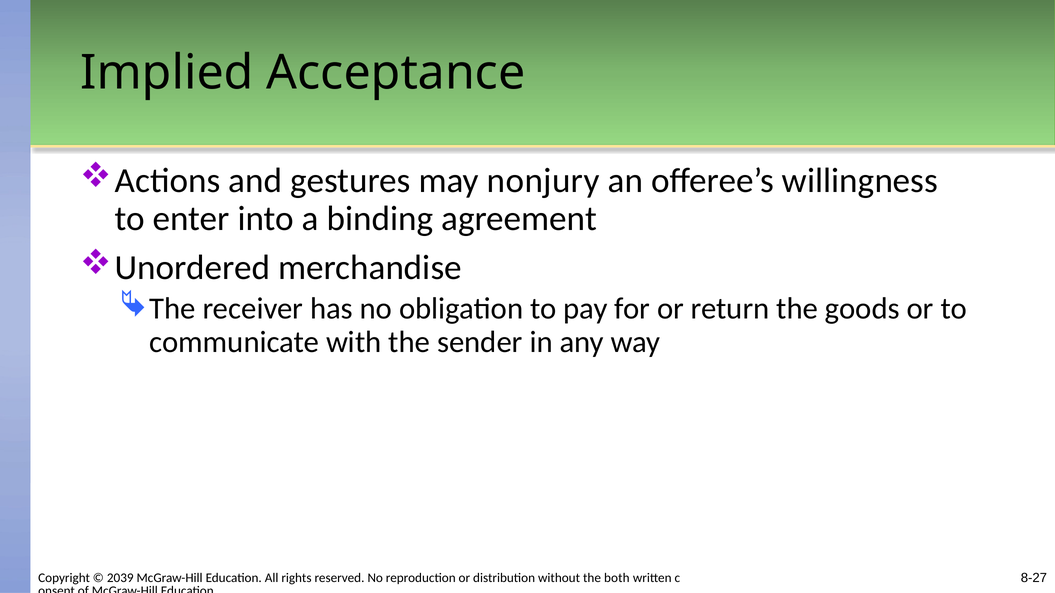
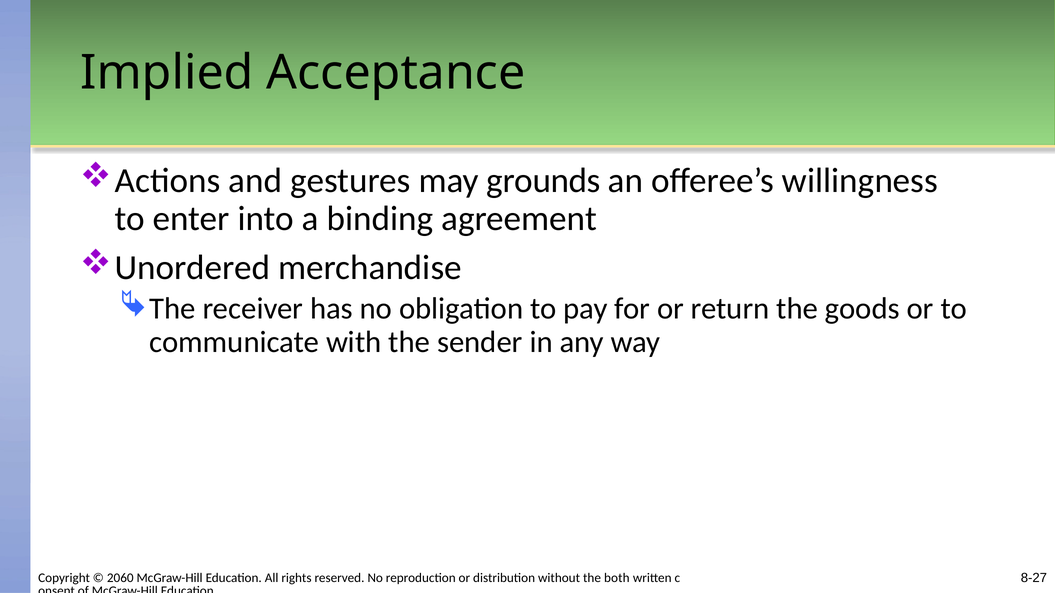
nonjury: nonjury -> grounds (544, 181)
2039: 2039 -> 2060 (120, 578)
